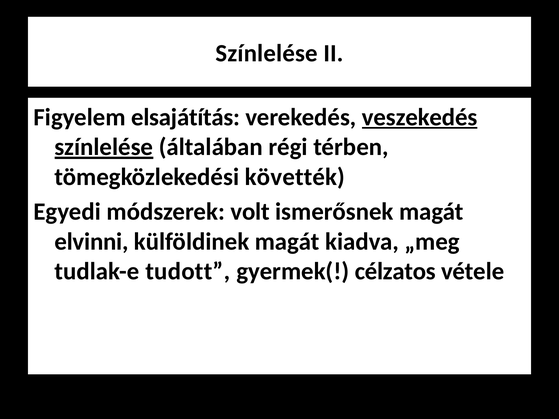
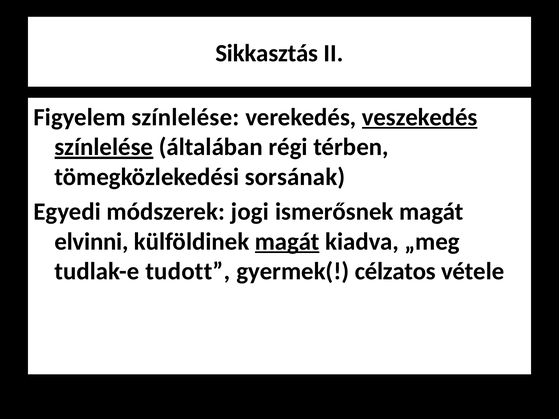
Színlelése: Színlelése -> Sikkasztás (267, 53)
Figyelem elsajátítás: elsajátítás -> színlelése (185, 117)
követték: követték -> sorsának (295, 177)
volt: volt -> jogi (250, 212)
magát underline: none -> present (287, 242)
